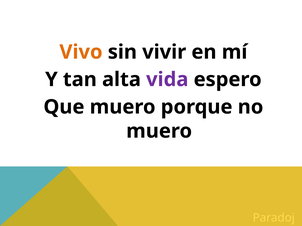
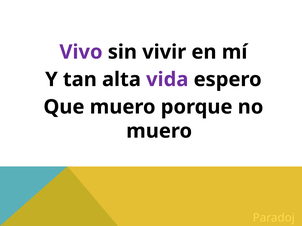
Vivo colour: orange -> purple (81, 52)
